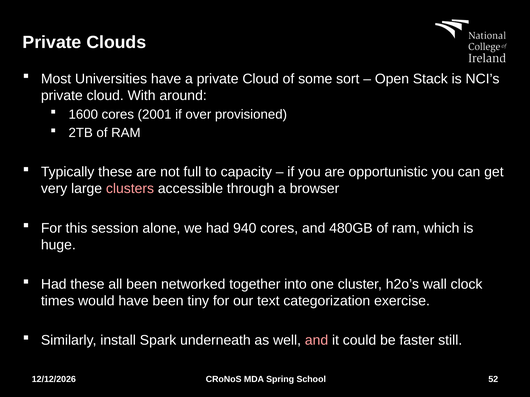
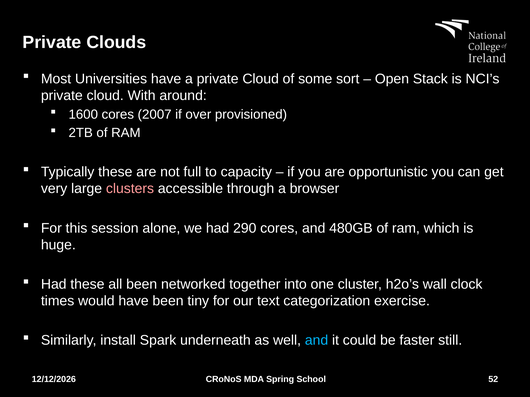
2001: 2001 -> 2007 (155, 115)
940: 940 -> 290 (245, 228)
and colour: pink -> light blue (317, 341)
